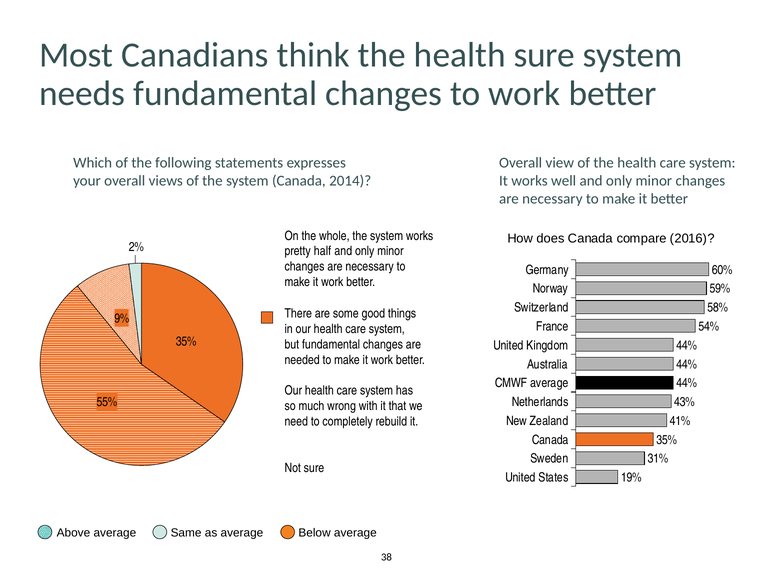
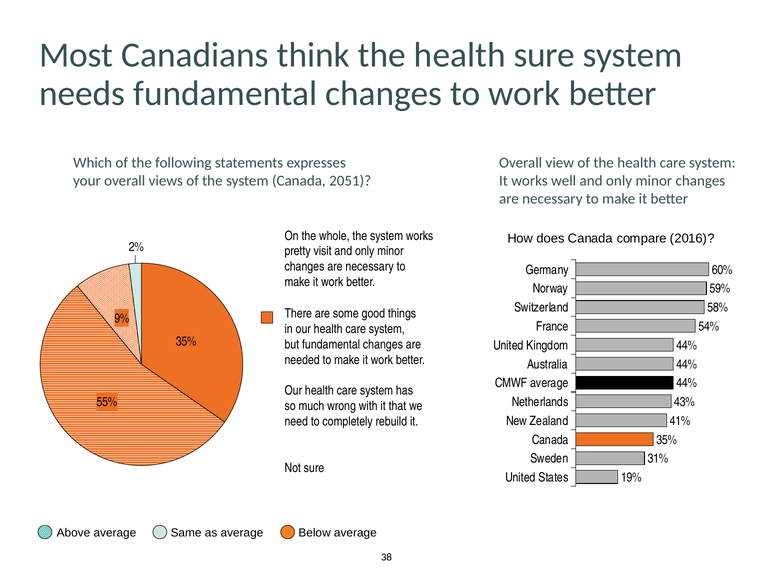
2014: 2014 -> 2051 (350, 181)
half: half -> visit (323, 252)
